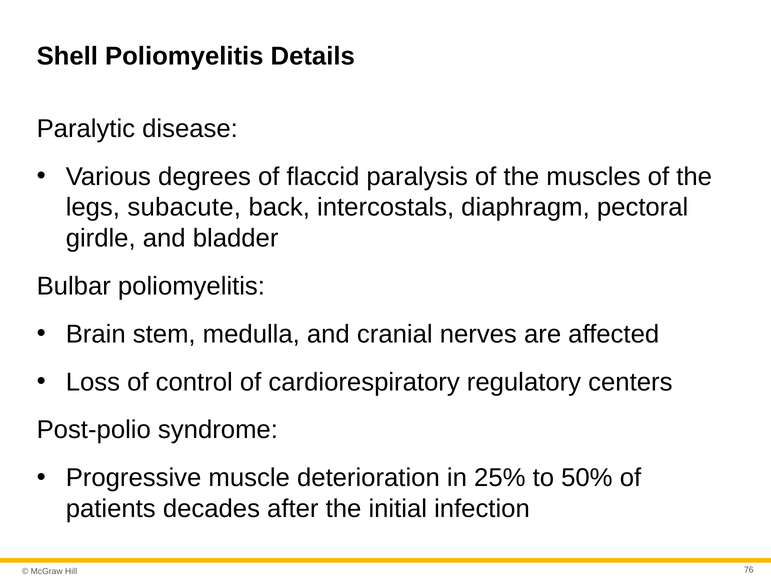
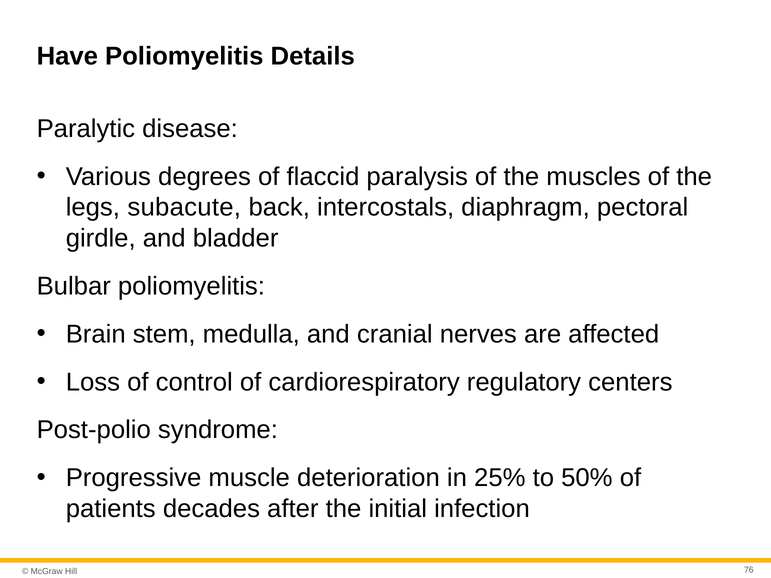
Shell: Shell -> Have (67, 56)
